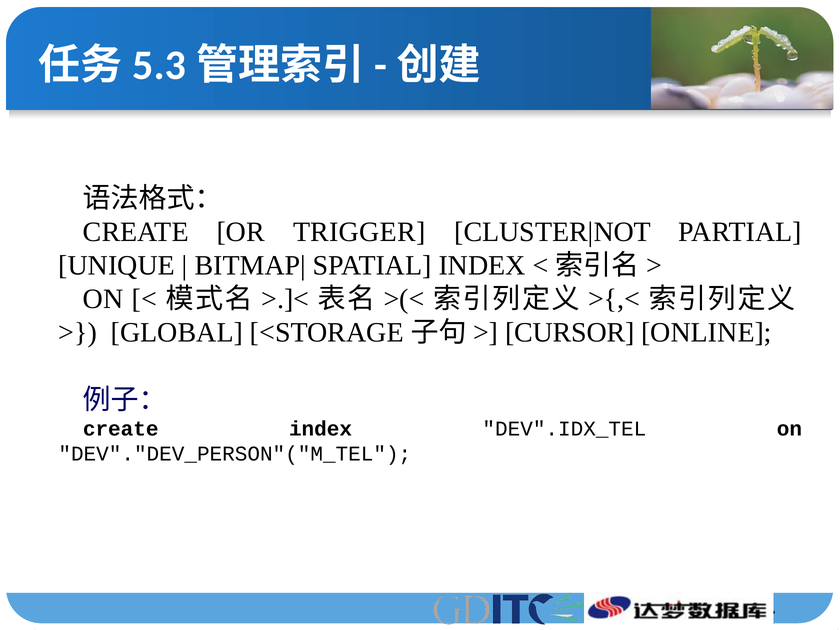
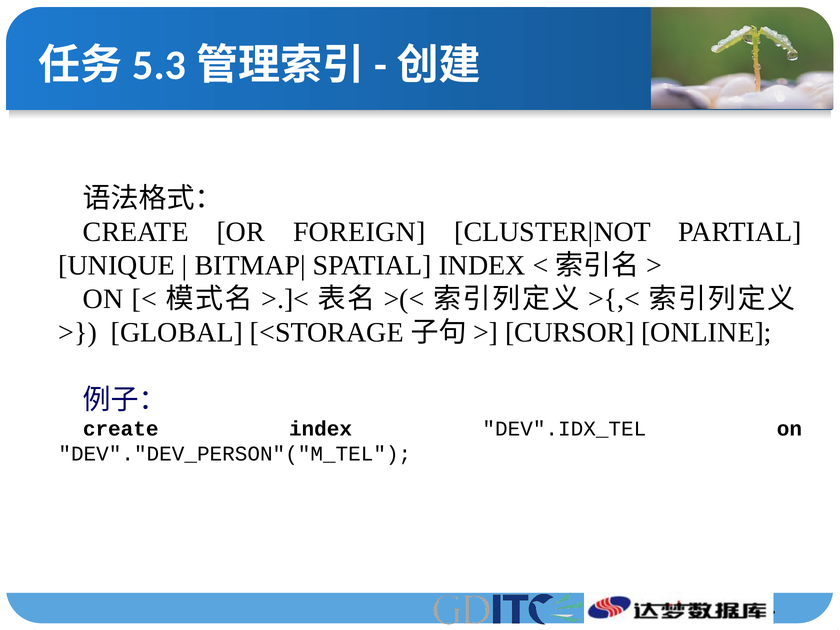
TRIGGER: TRIGGER -> FOREIGN (359, 232)
